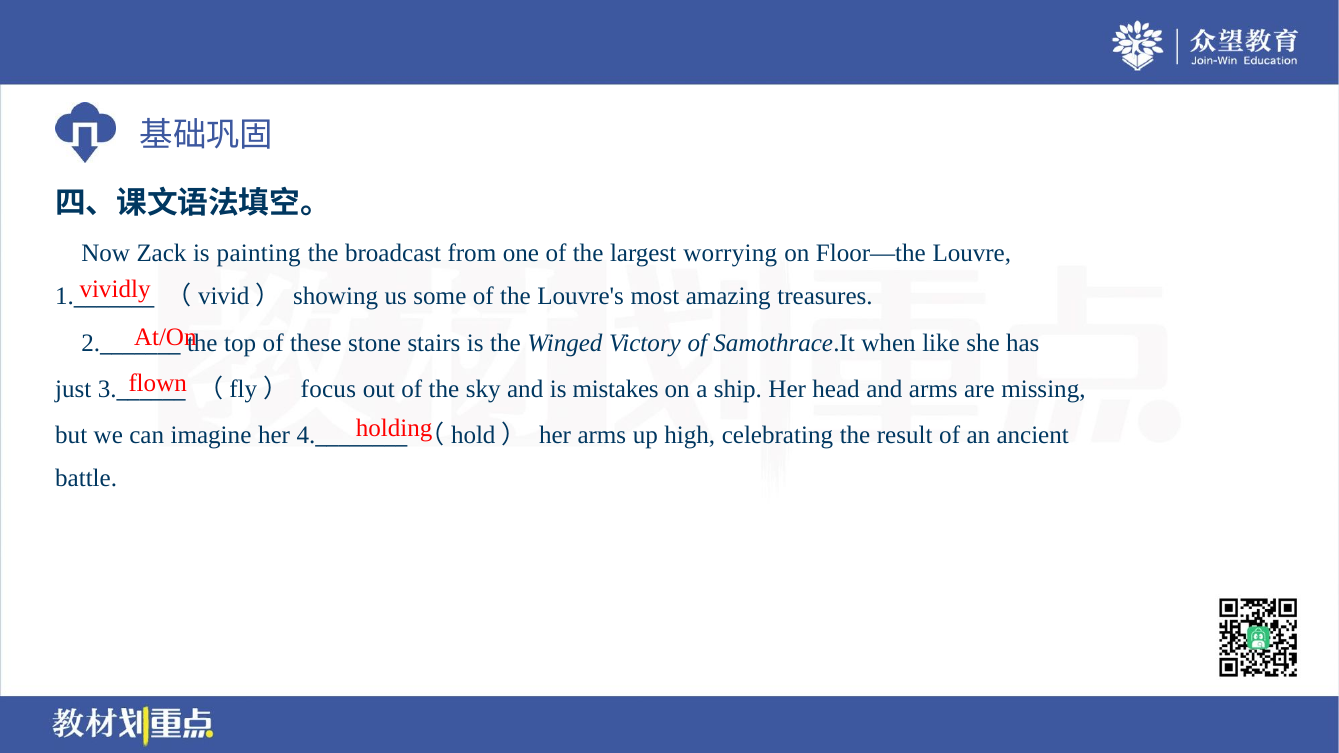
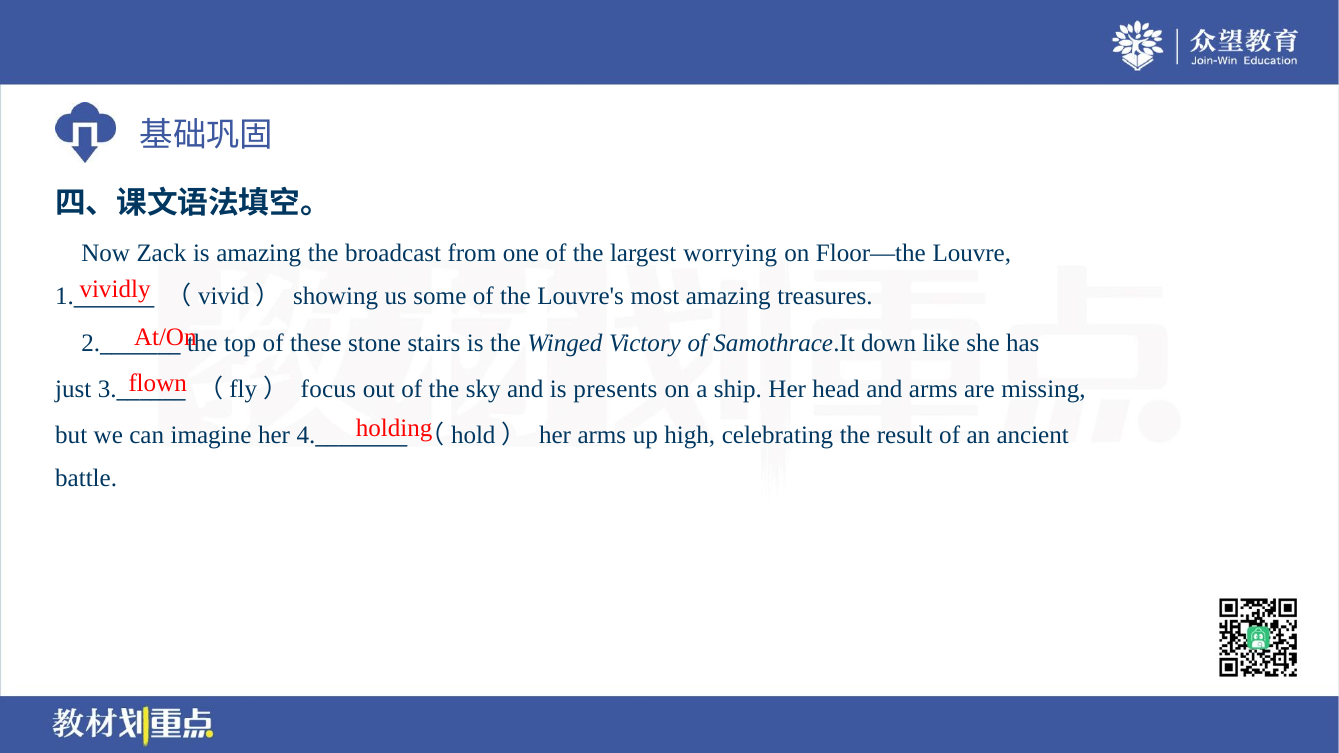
is painting: painting -> amazing (259, 253)
when: when -> down (889, 343)
mistakes: mistakes -> presents (615, 389)
